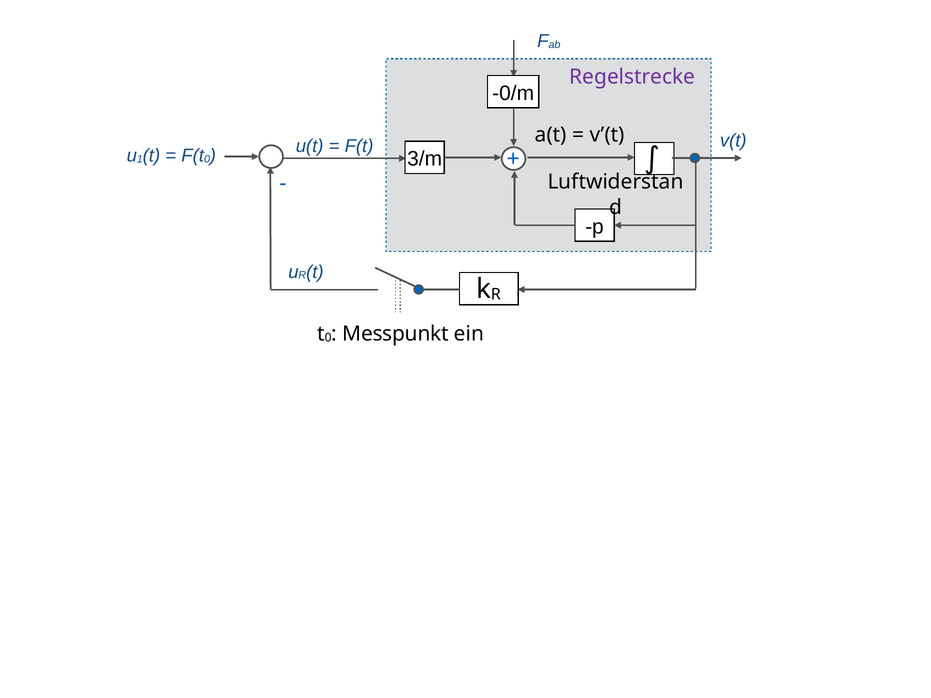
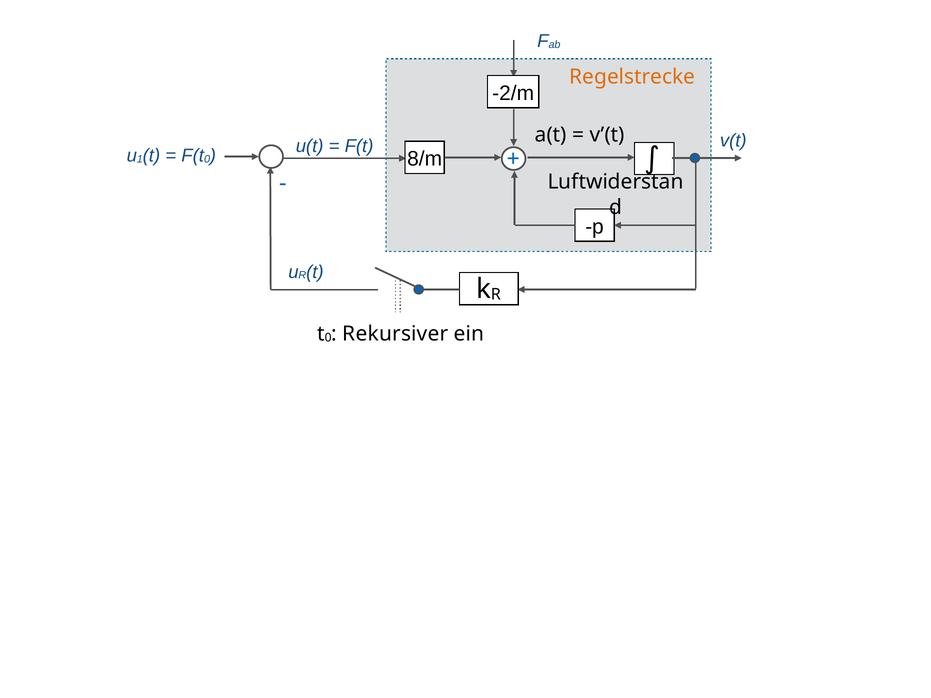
Regelstrecke colour: purple -> orange (632, 77)
-0/m: -0/m -> -2/m (513, 93)
3/m: 3/m -> 8/m (425, 159)
Messpunkt: Messpunkt -> Rekursiver (395, 334)
